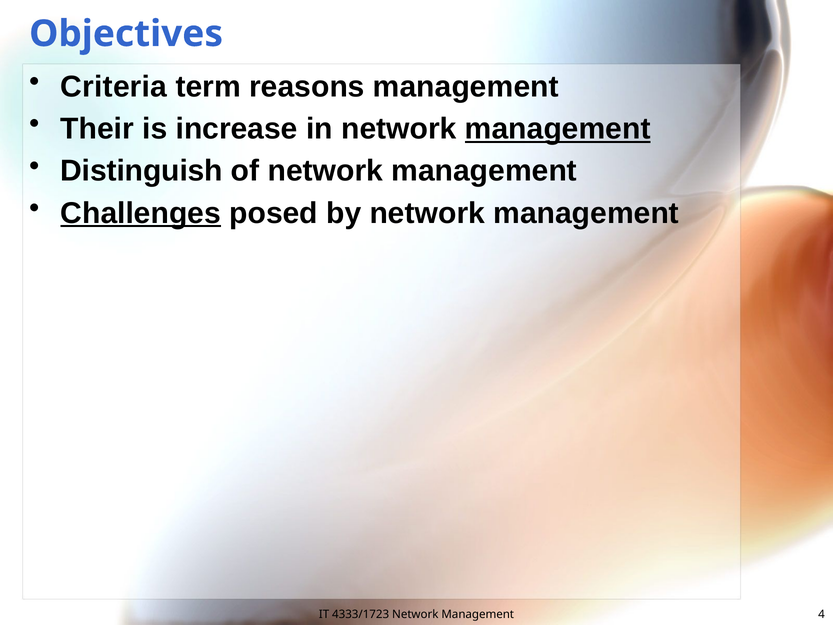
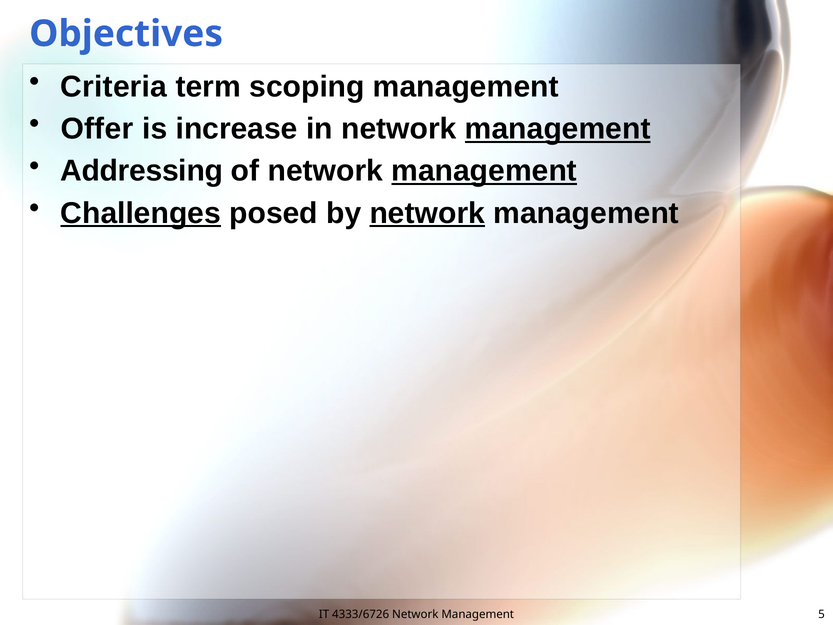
reasons: reasons -> scoping (307, 87)
Their: Their -> Offer (97, 129)
Distinguish: Distinguish -> Addressing (142, 171)
management underline: none -> present (484, 171)
network underline: none -> present (427, 213)
4333/1723: 4333/1723 -> 4333/6726 (361, 614)
4: 4 -> 5 (821, 614)
